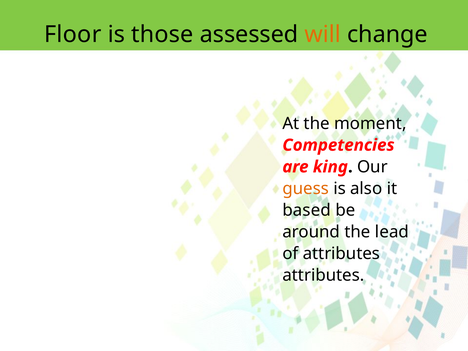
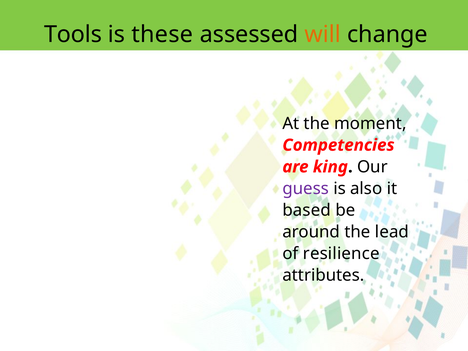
Floor: Floor -> Tools (73, 34)
those: those -> these (162, 34)
guess colour: orange -> purple (306, 189)
of attributes: attributes -> resilience (341, 254)
